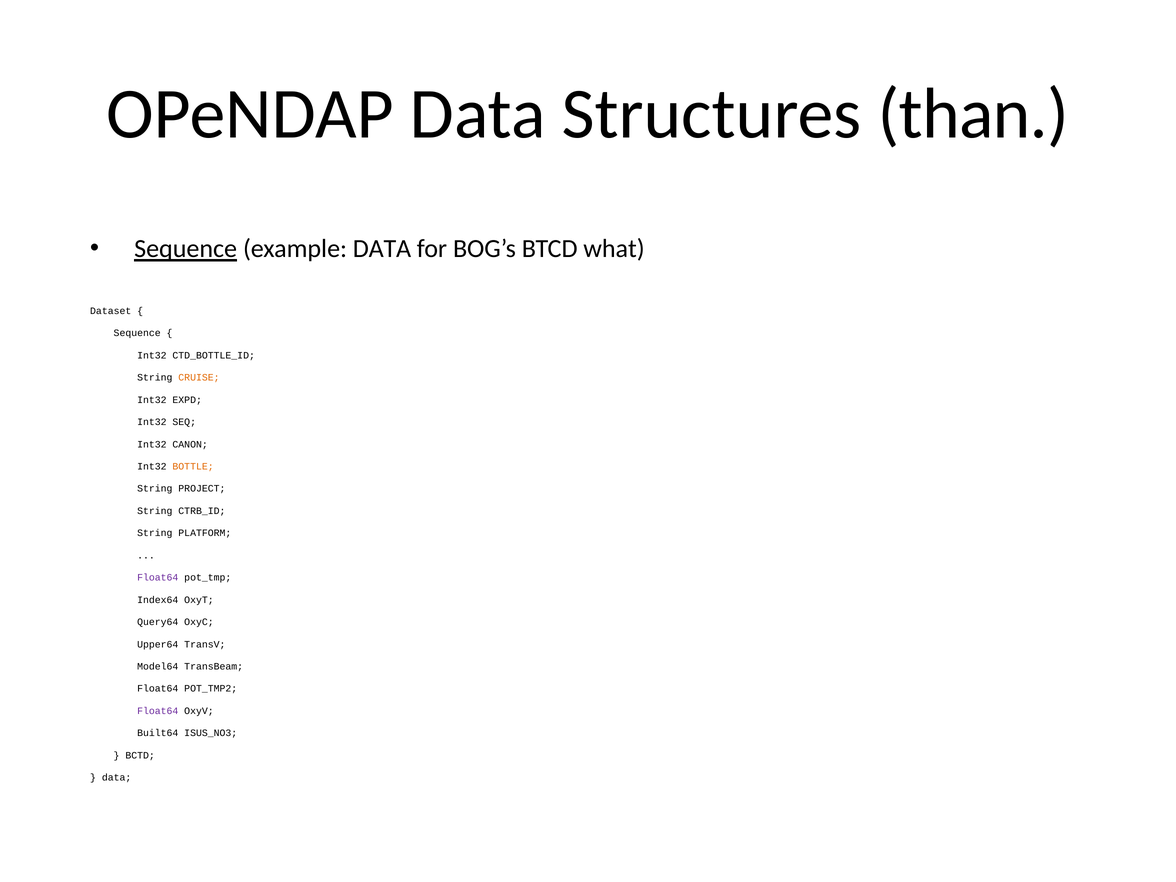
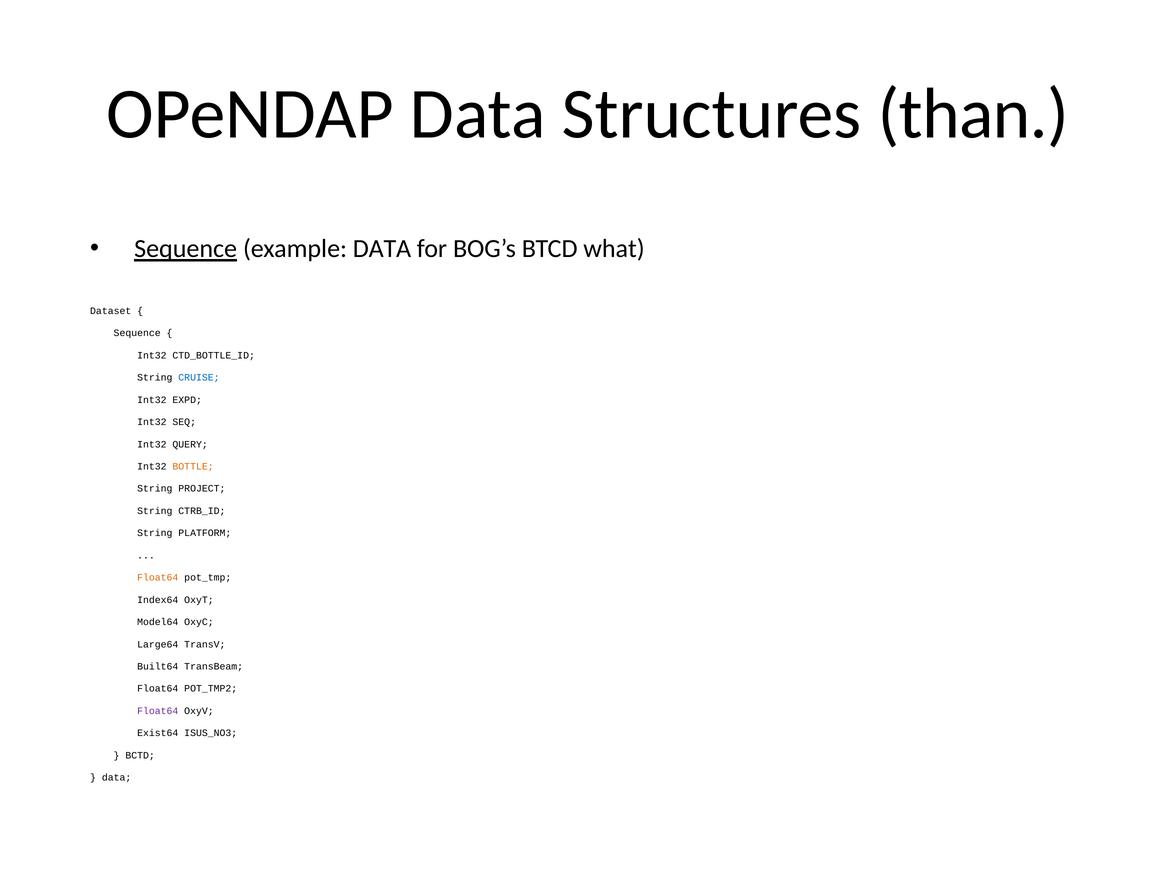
CRUISE colour: orange -> blue (199, 378)
CANON: CANON -> QUERY (190, 444)
Float64 colour: purple -> orange (158, 578)
Query64: Query64 -> Model64 (158, 622)
Upper64: Upper64 -> Large64 (158, 644)
Model64: Model64 -> Built64 (158, 667)
Built64: Built64 -> Exist64 (158, 733)
